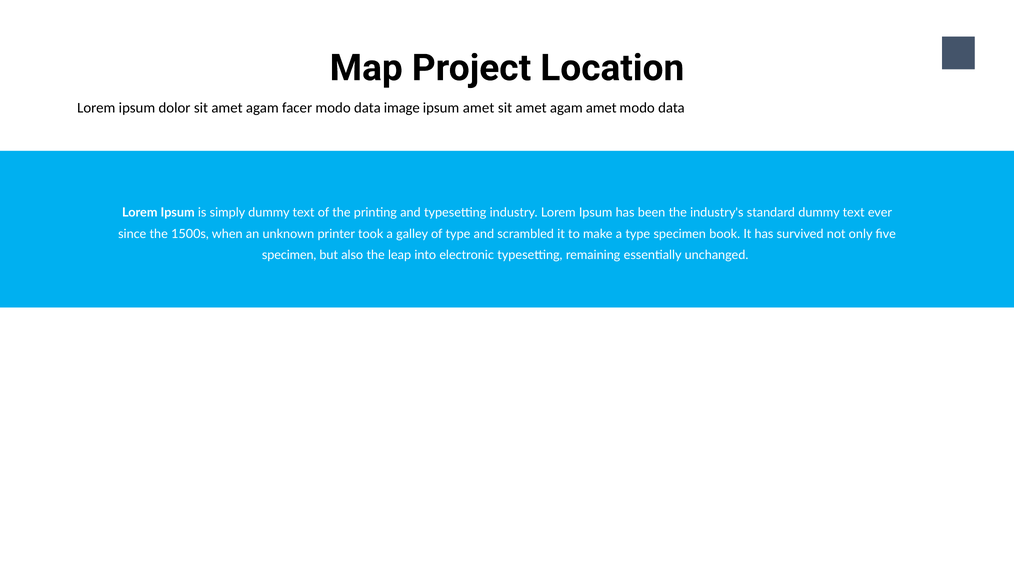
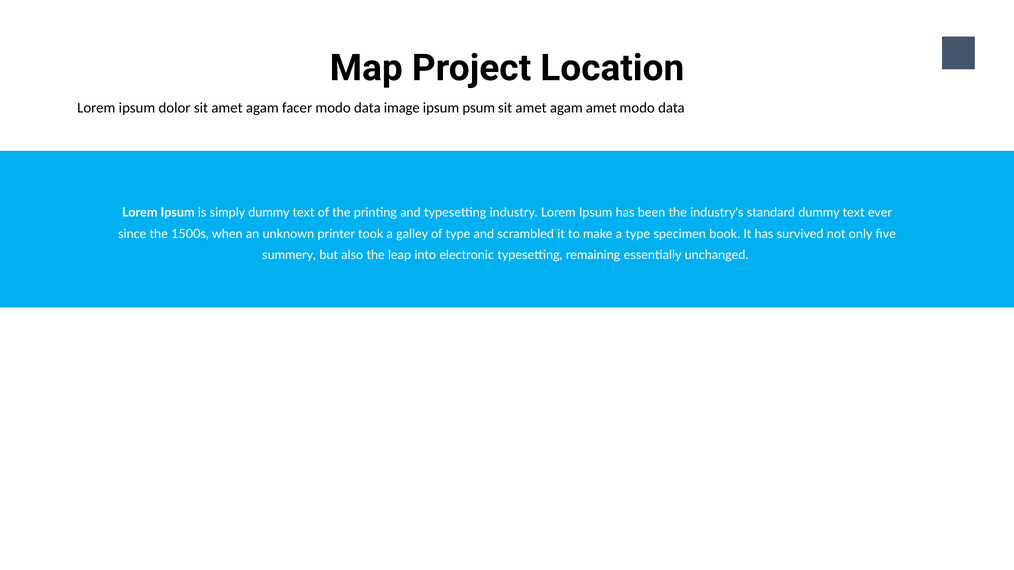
ipsum amet: amet -> psum (479, 108)
specimen: specimen -> summery (289, 255)
